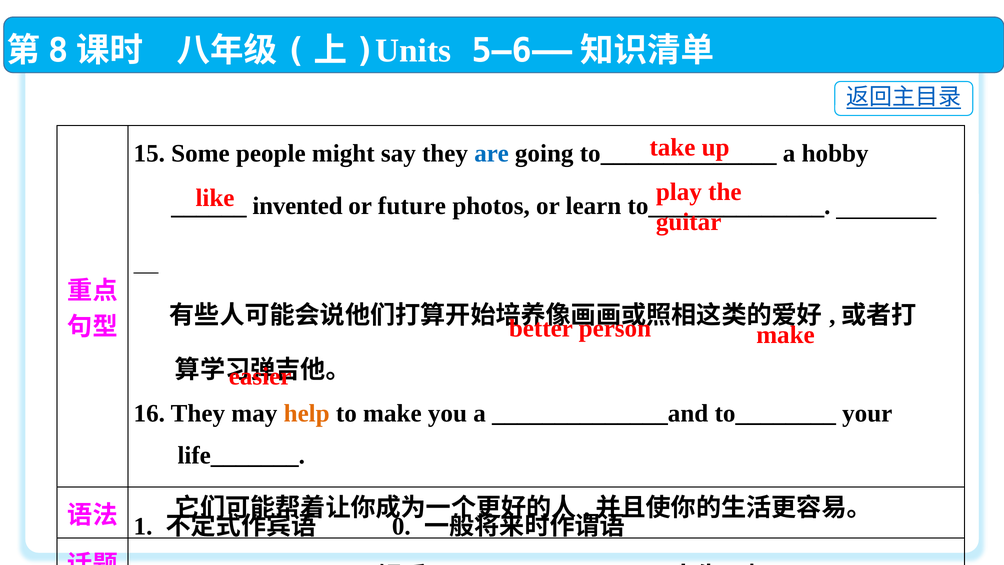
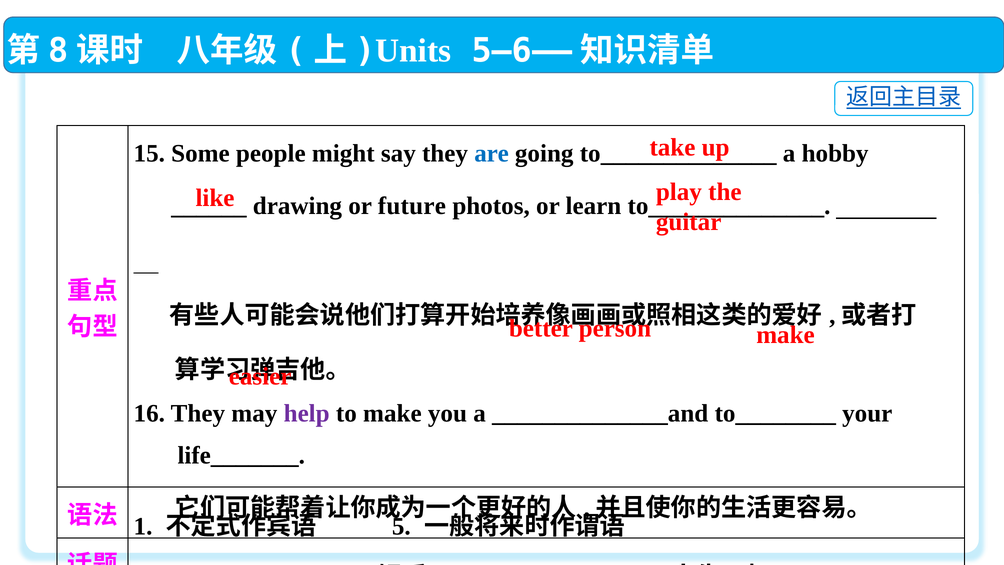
invented: invented -> drawing (297, 206)
help colour: orange -> purple (307, 413)
0: 0 -> 5 (401, 526)
